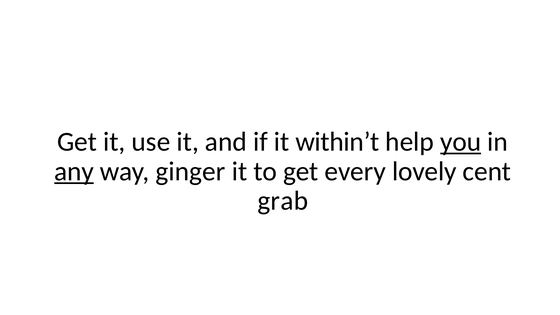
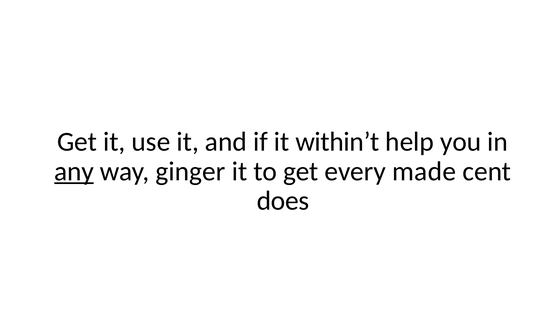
you underline: present -> none (461, 142)
lovely: lovely -> made (424, 171)
grab: grab -> does (283, 201)
